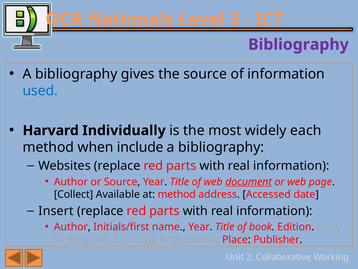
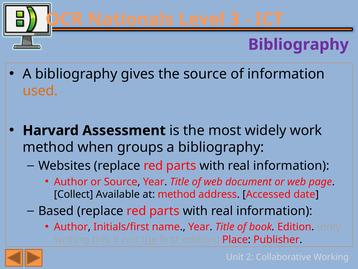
used colour: blue -> orange (40, 90)
Individually: Individually -> Assessment (124, 130)
each: each -> work (306, 130)
include: include -> groups (140, 147)
document underline: present -> none (249, 181)
Insert: Insert -> Based (56, 211)
